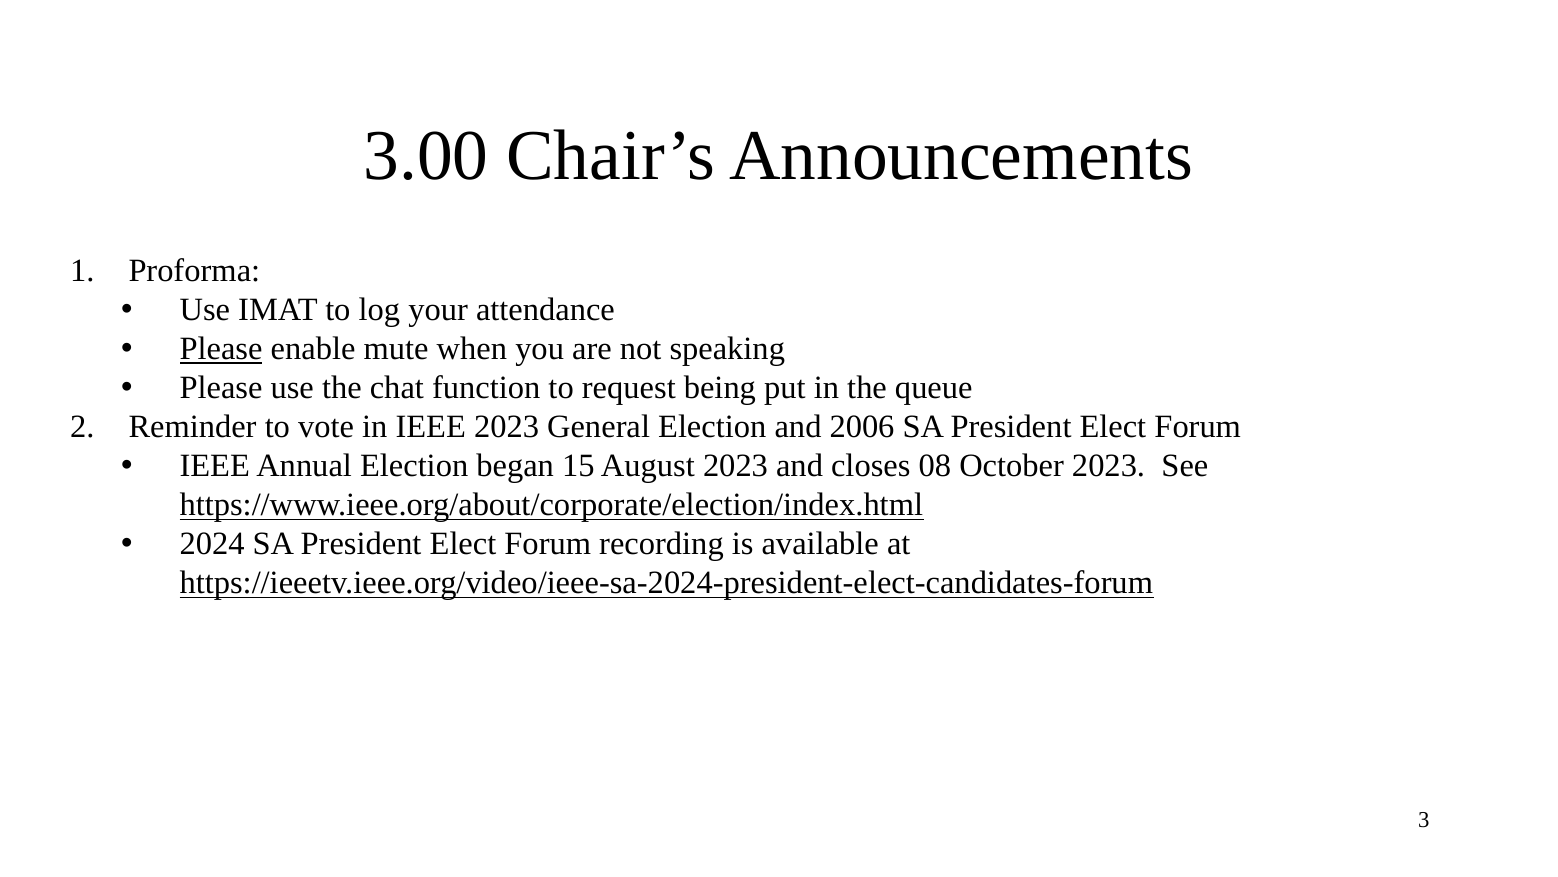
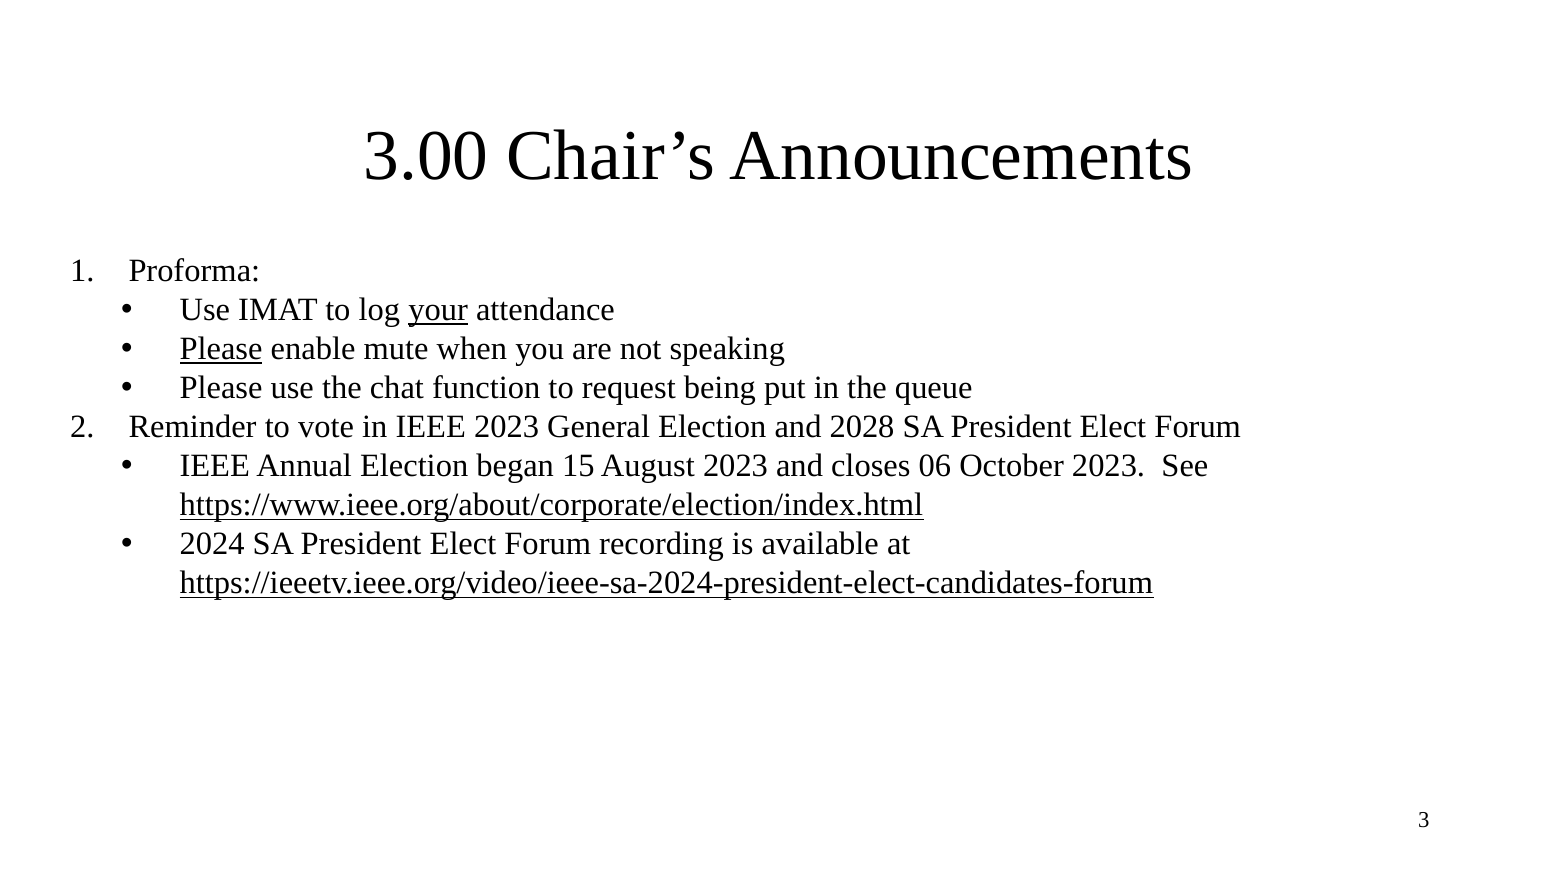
your underline: none -> present (438, 310)
2006: 2006 -> 2028 (862, 427)
08: 08 -> 06 (935, 466)
